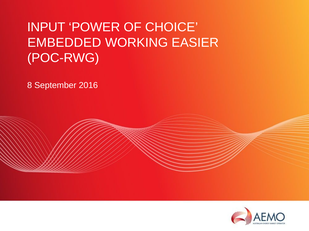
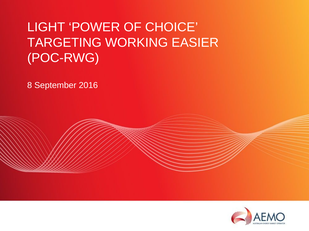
INPUT: INPUT -> LIGHT (46, 27)
EMBEDDED: EMBEDDED -> TARGETING (64, 43)
